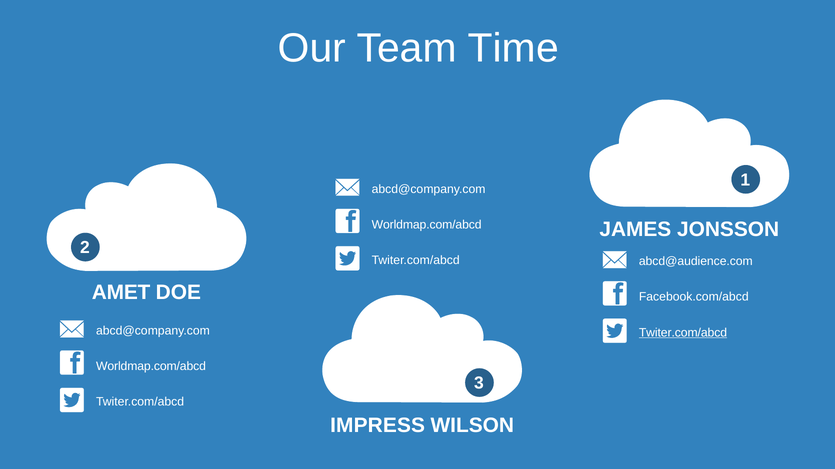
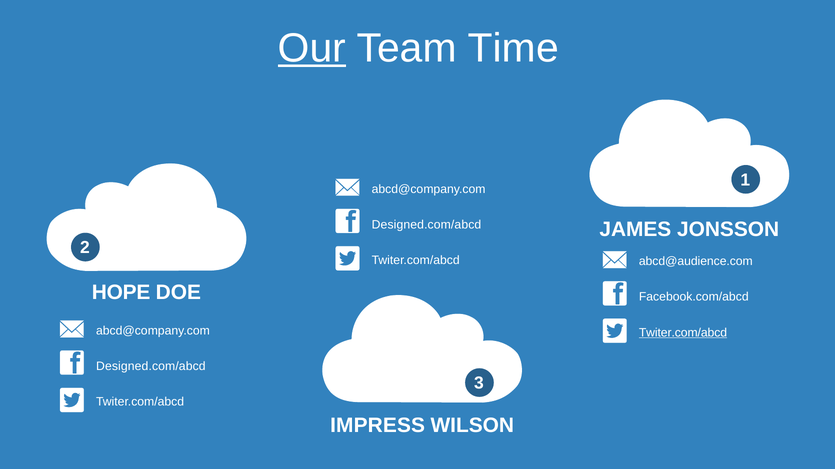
Our underline: none -> present (312, 48)
Worldmap.com/abcd: Worldmap.com/abcd -> Designed.com/abcd (426, 225)
AMET: AMET -> HOPE (121, 293)
Worldmap.com/abcd: Worldmap.com/abcd -> Designed.com/abcd (151, 367)
